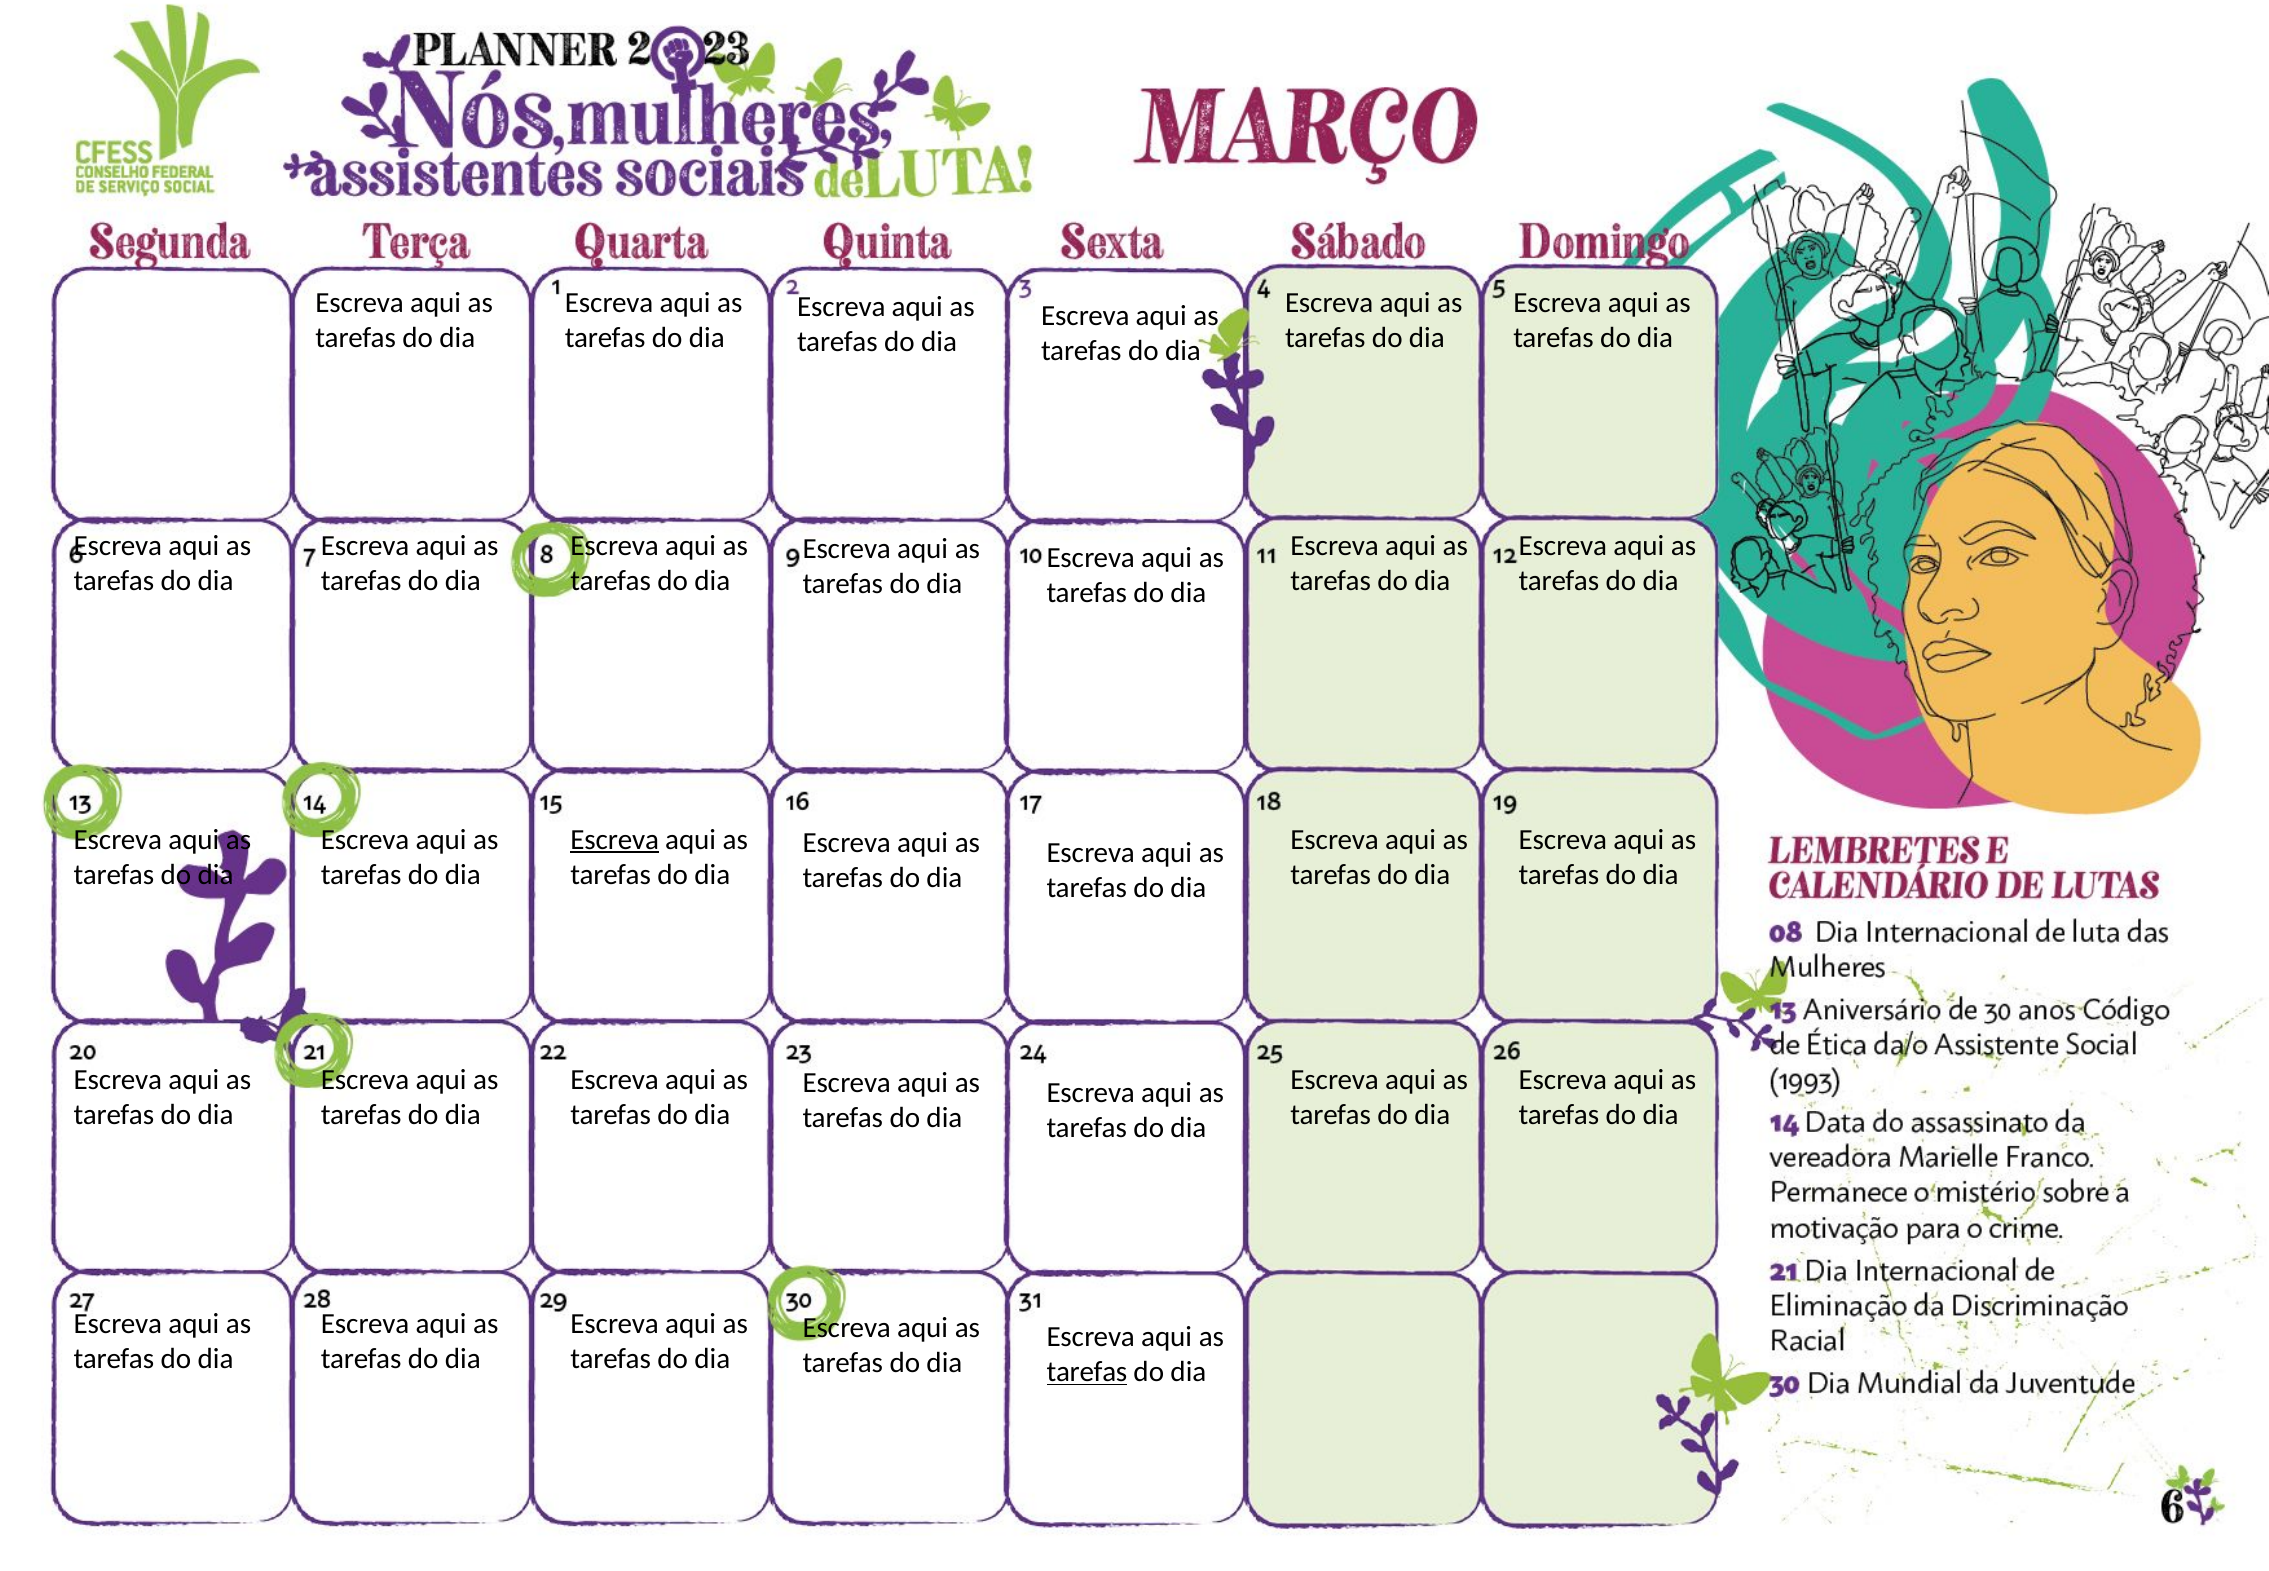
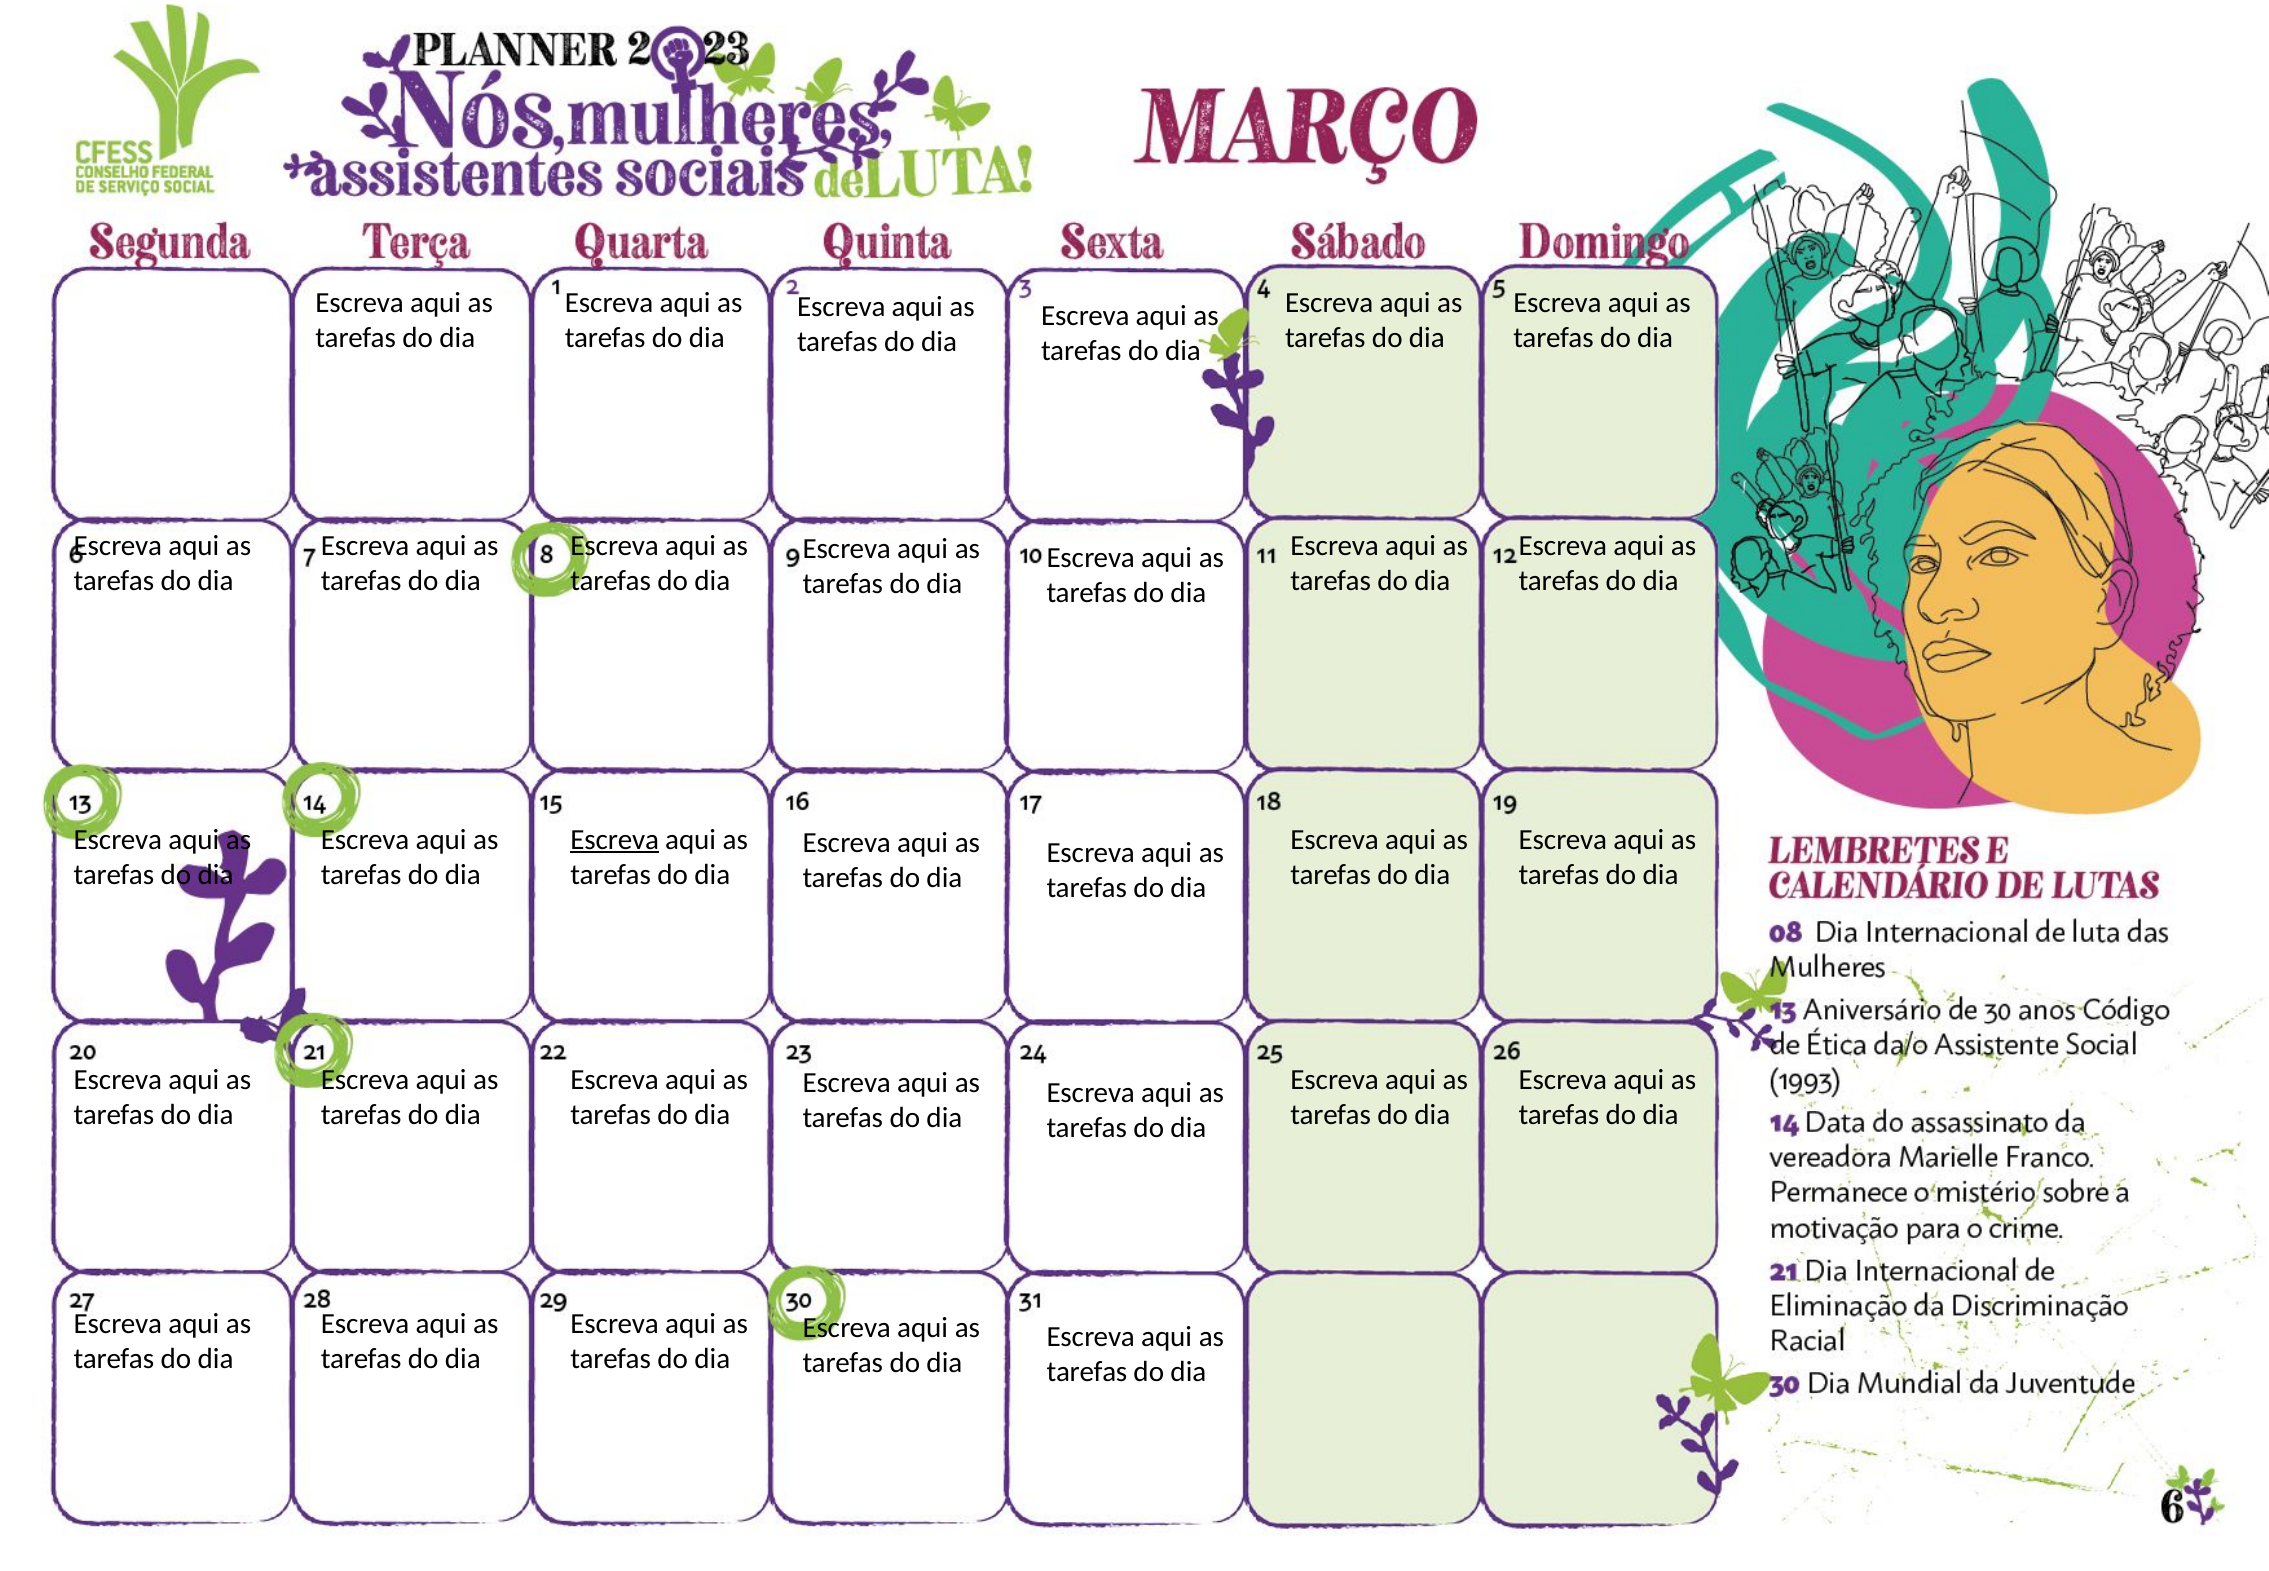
tarefas underline: present -> none (1087, 1372)
